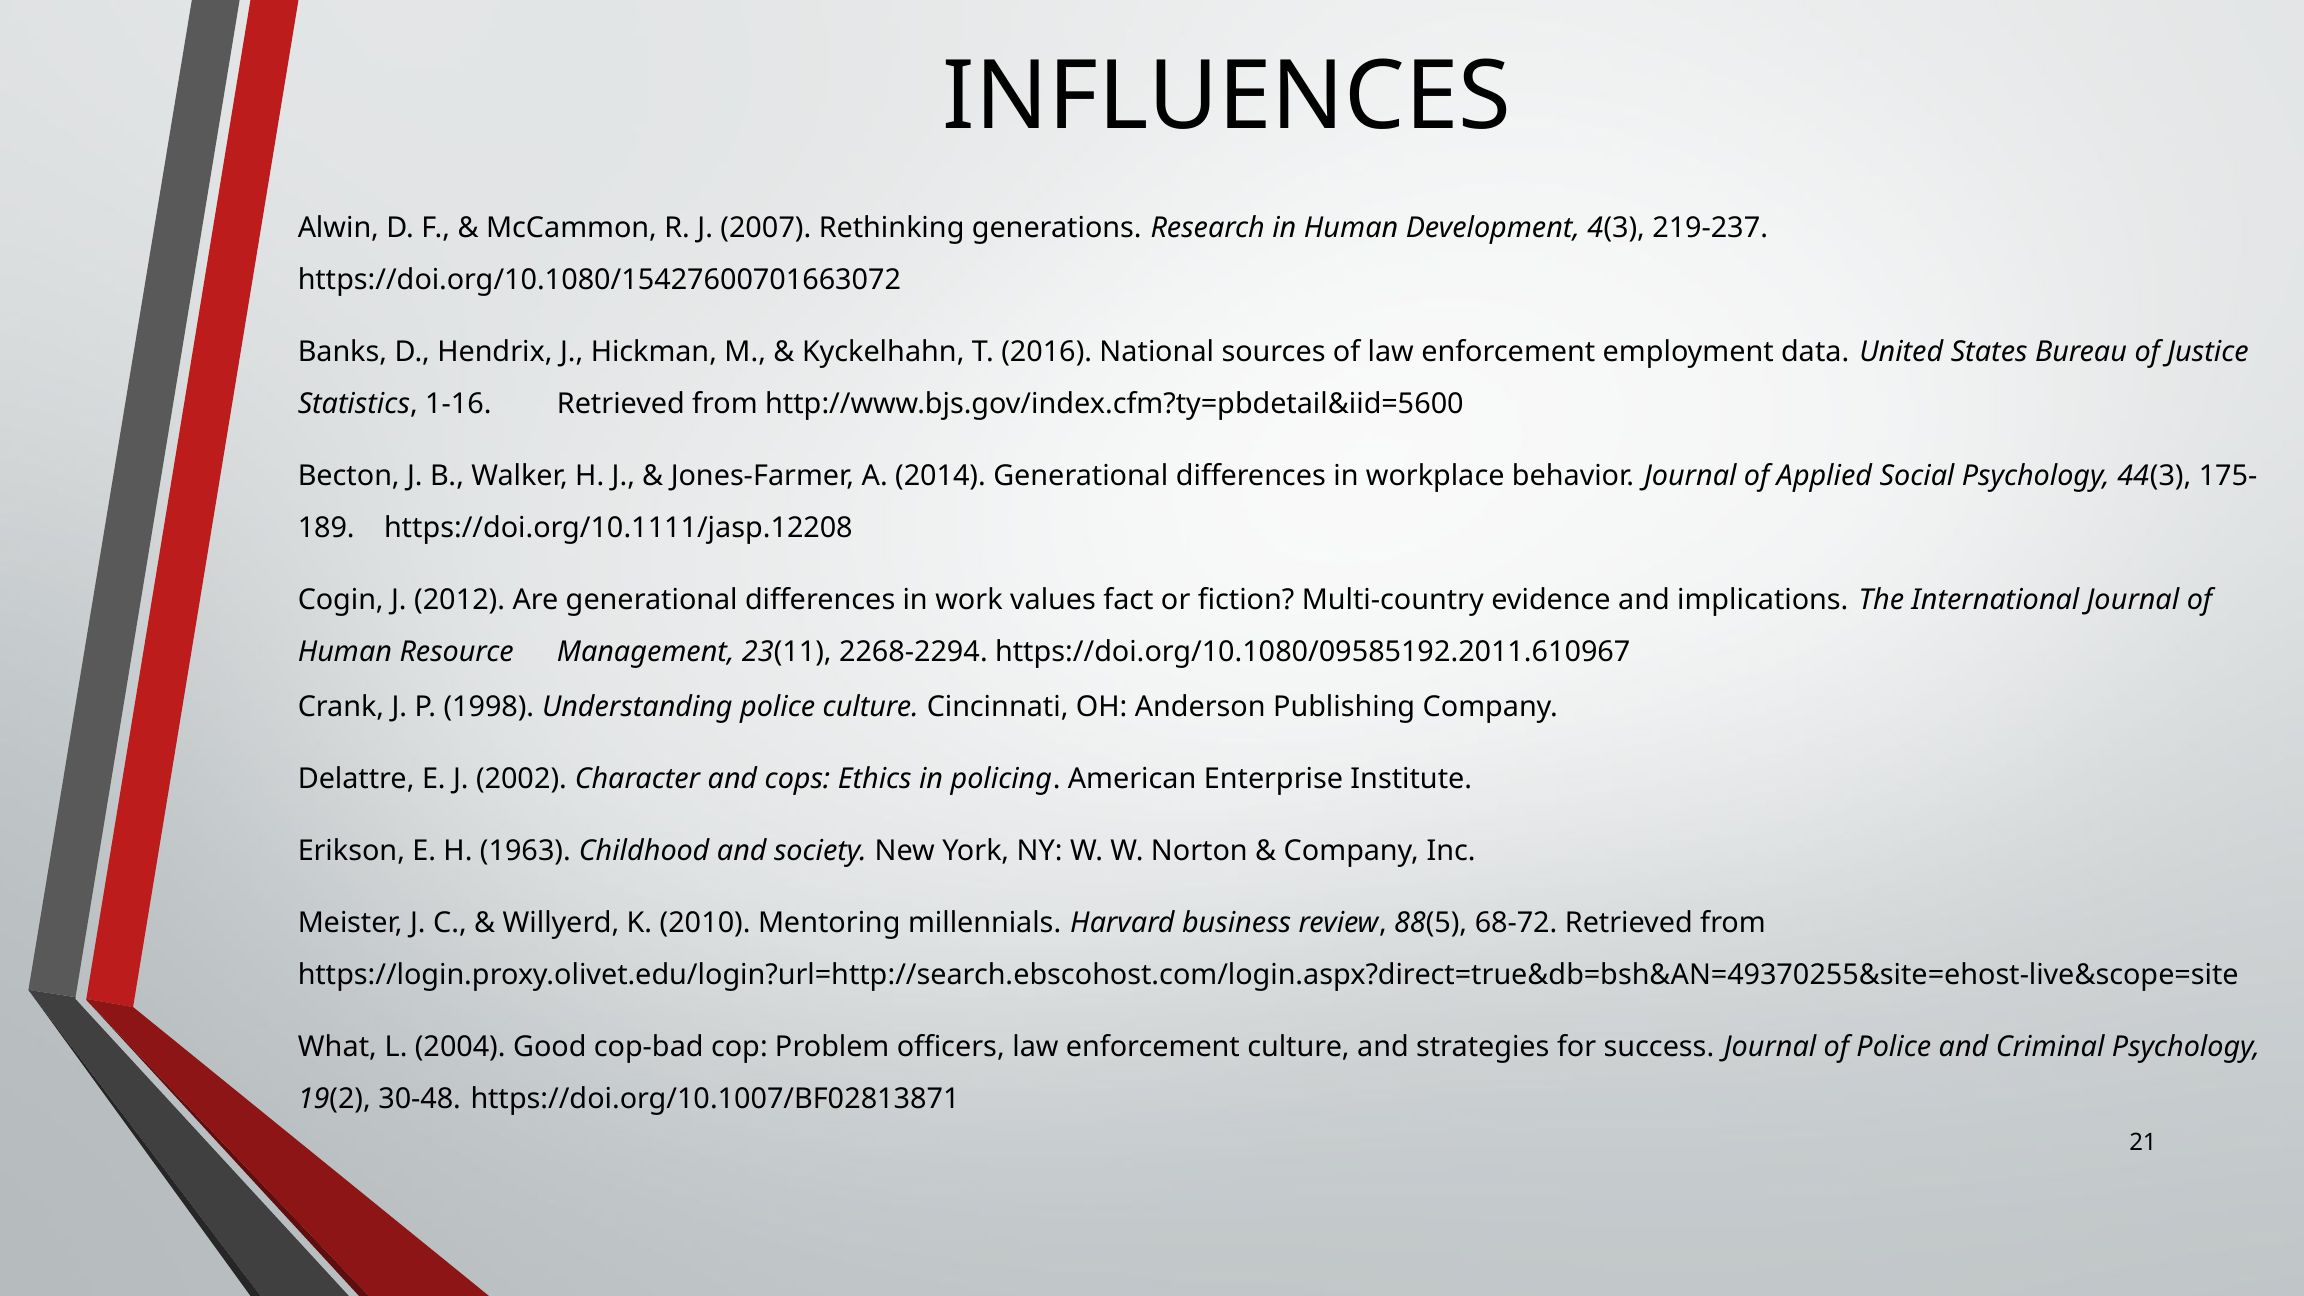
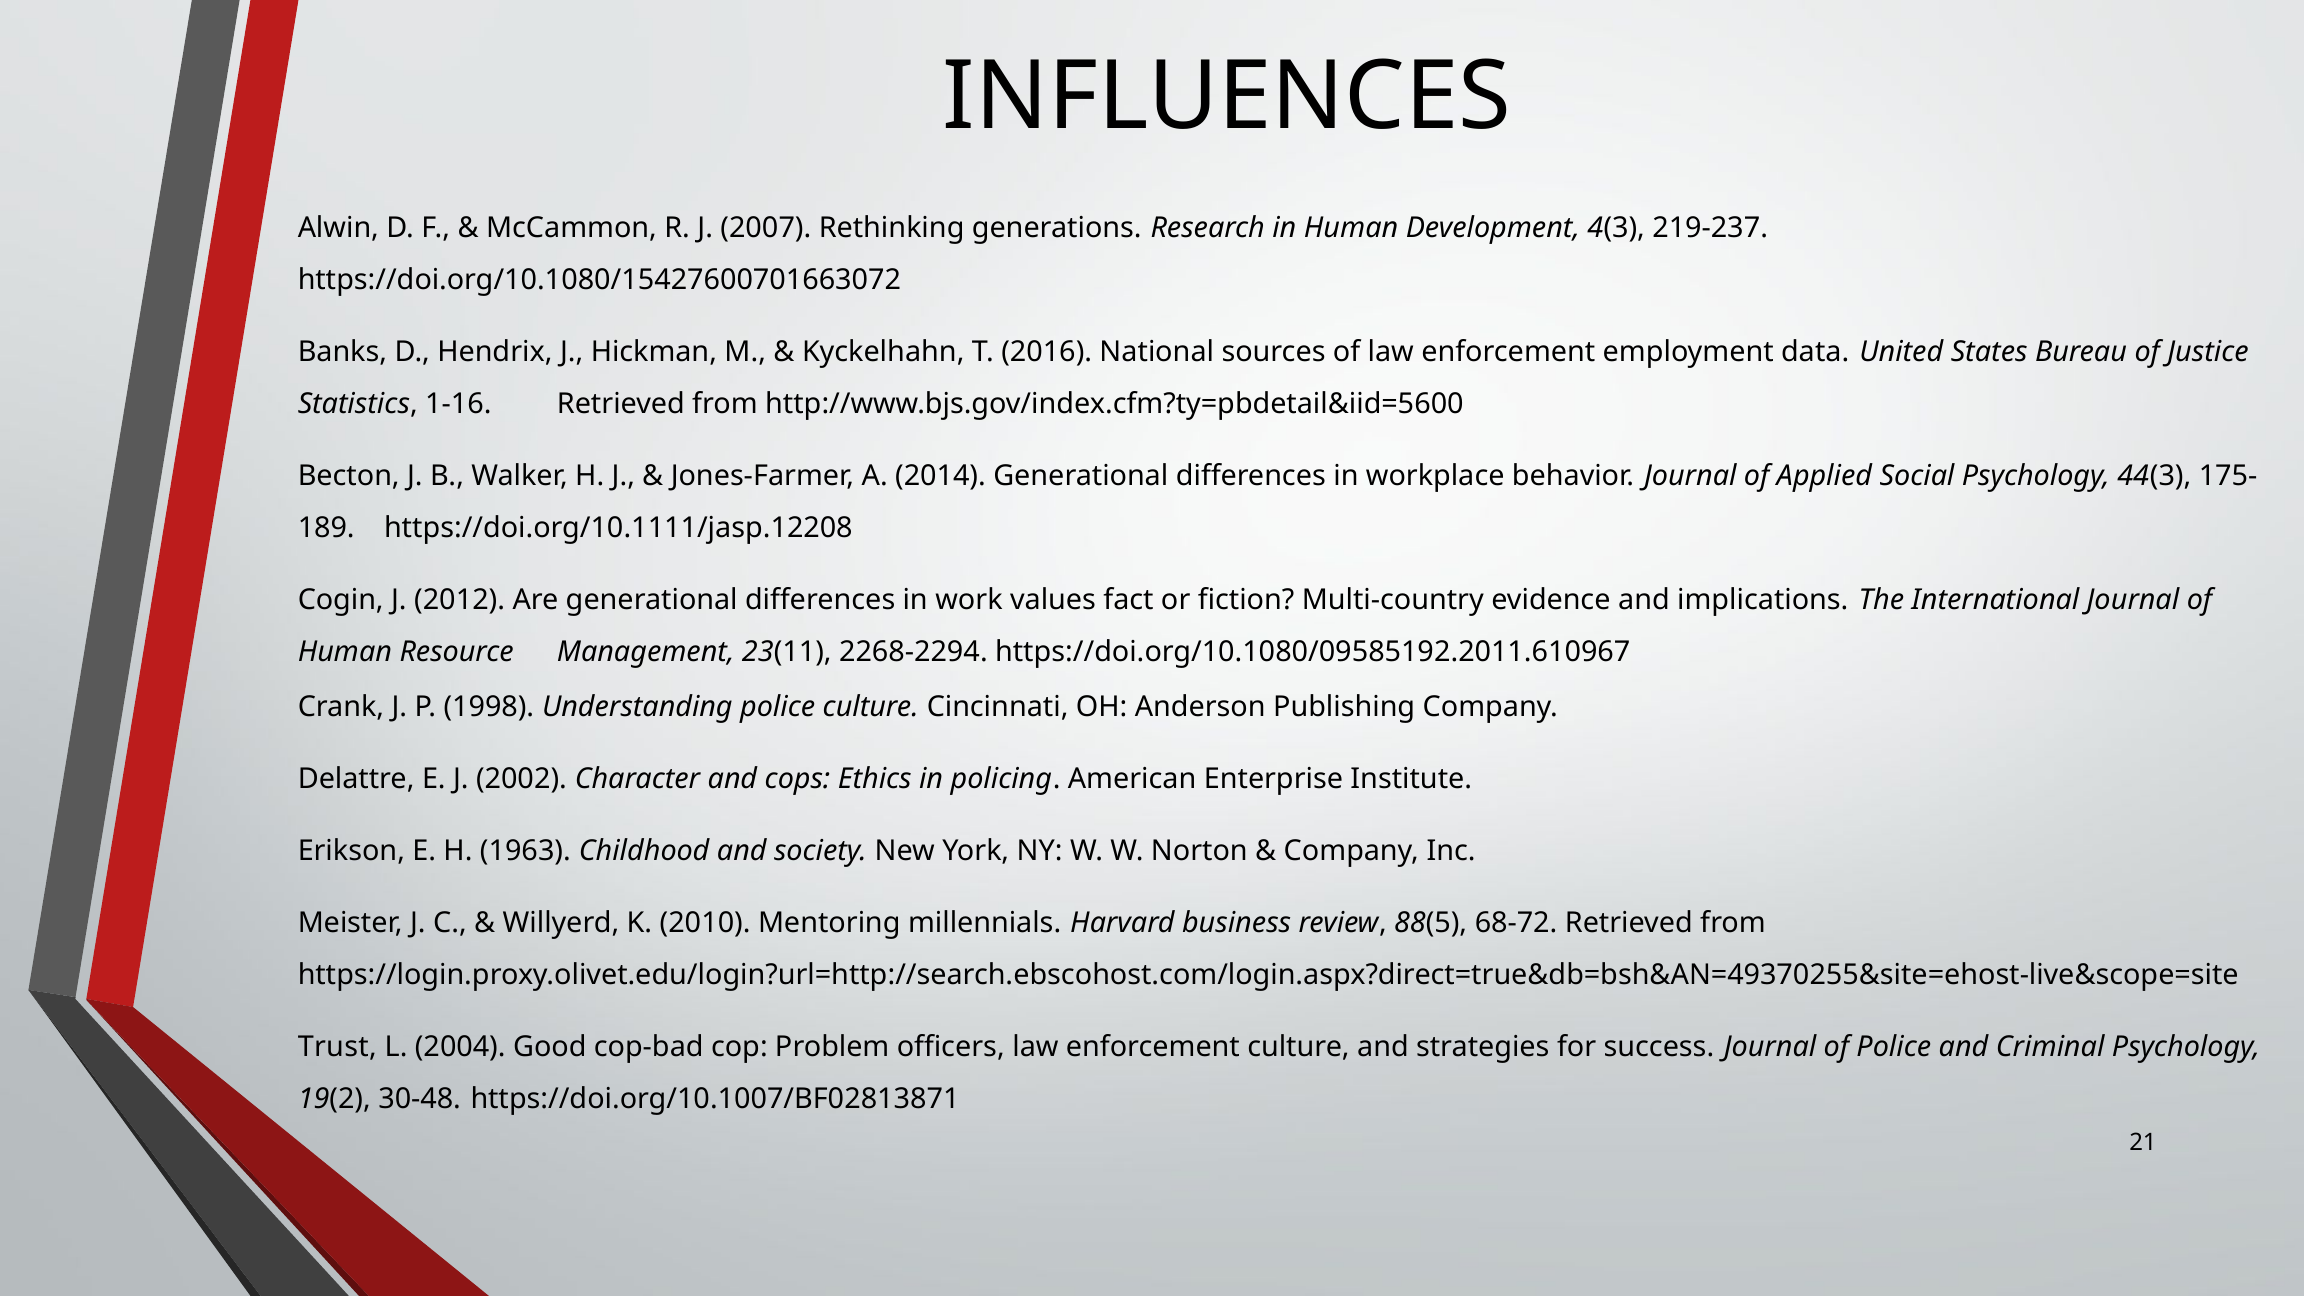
What: What -> Trust (337, 1047)
